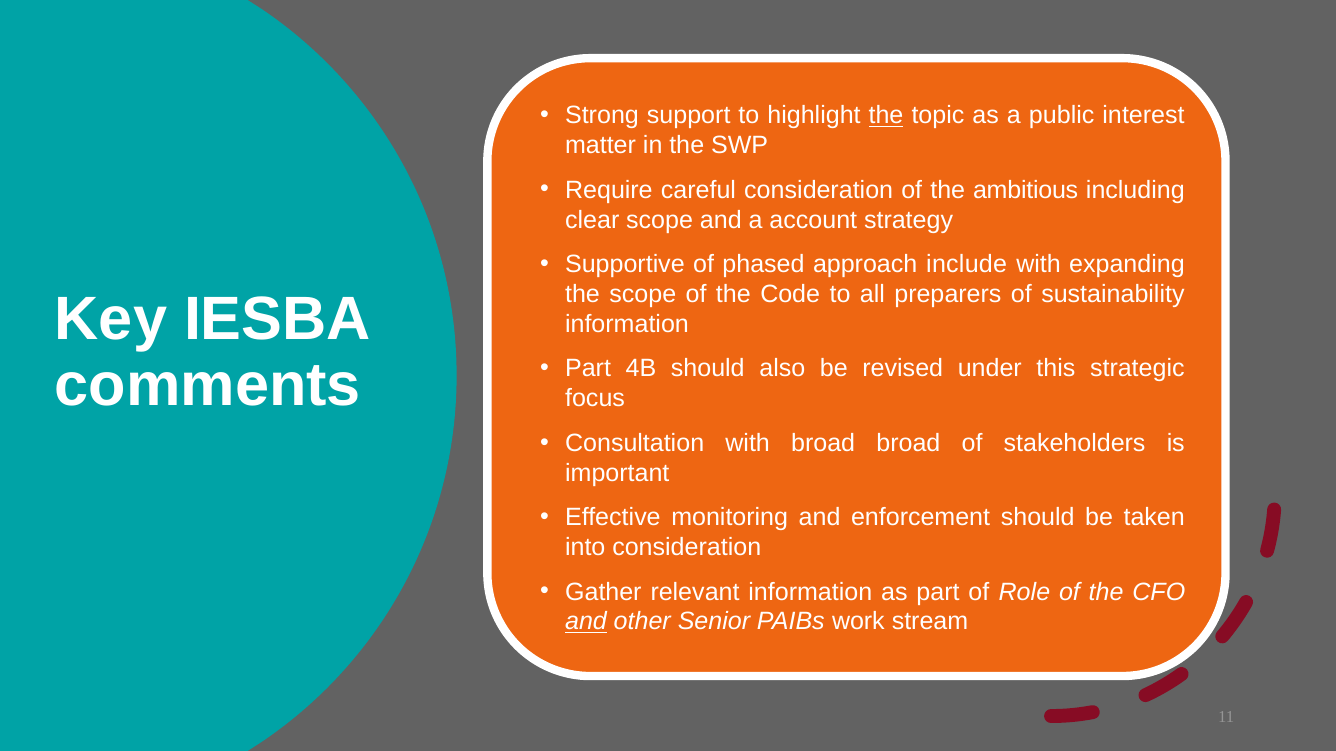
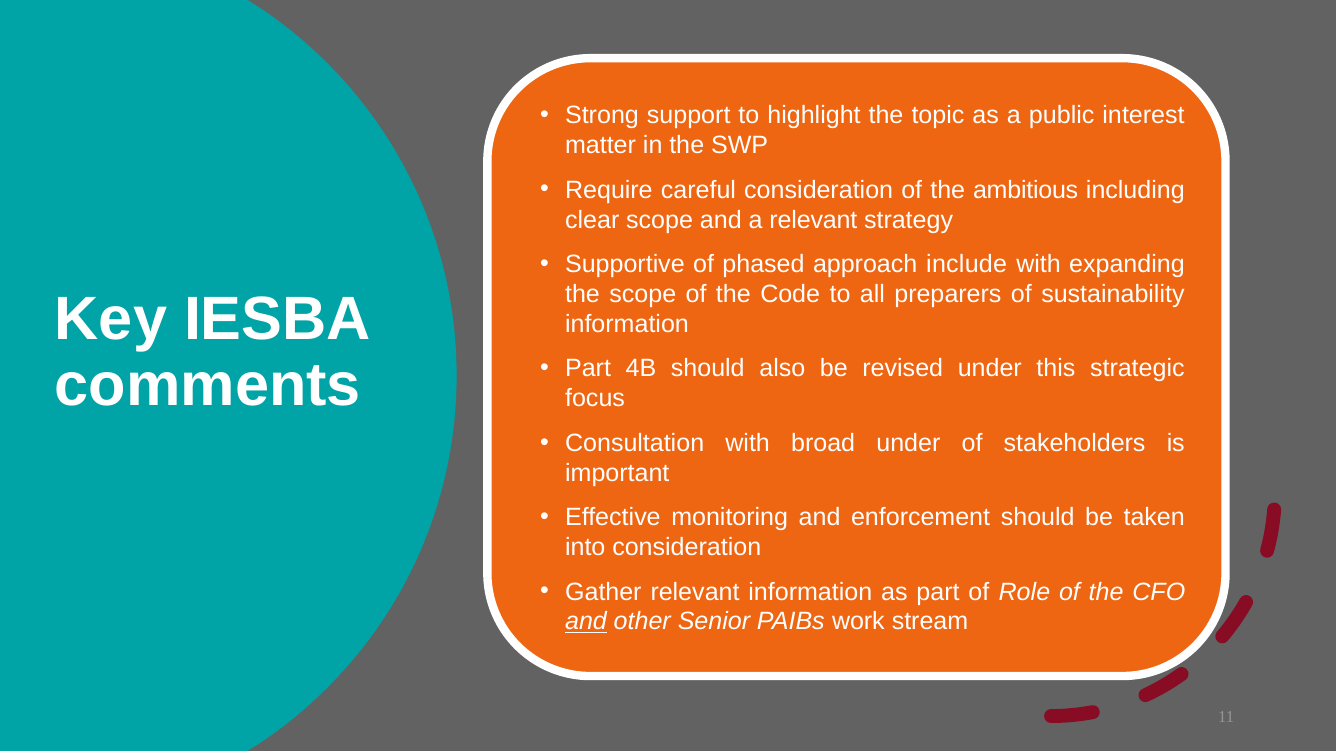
the underline: present -> none (886, 116)
a account: account -> relevant (813, 220)
broad broad: broad -> under (908, 443)
